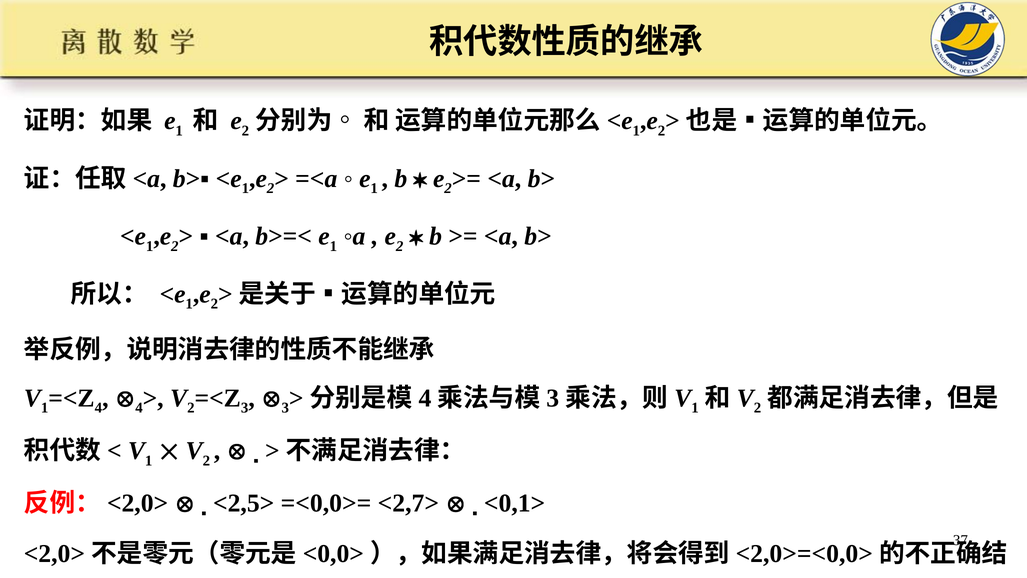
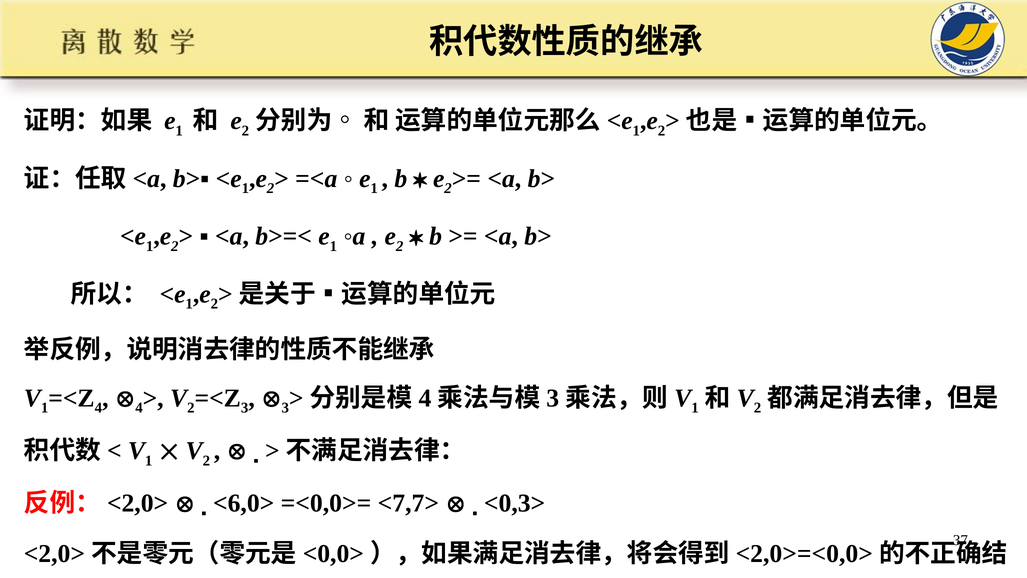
<2,5>: <2,5> -> <6,0> (244, 503)
<2,7>: <2,7> -> <7,7> (408, 503)
<0,1>: <0,1> -> <0,3> (515, 503)
